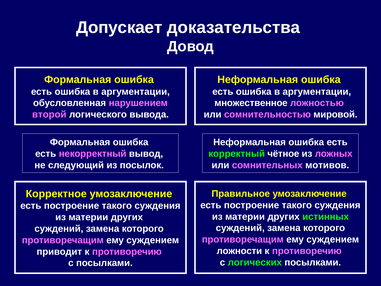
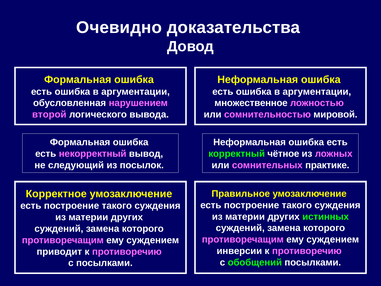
Допускает: Допускает -> Очевидно (119, 27)
мотивов: мотивов -> практике (327, 165)
ложности: ложности -> инверсии (239, 251)
логических: логических -> обобщений (255, 262)
